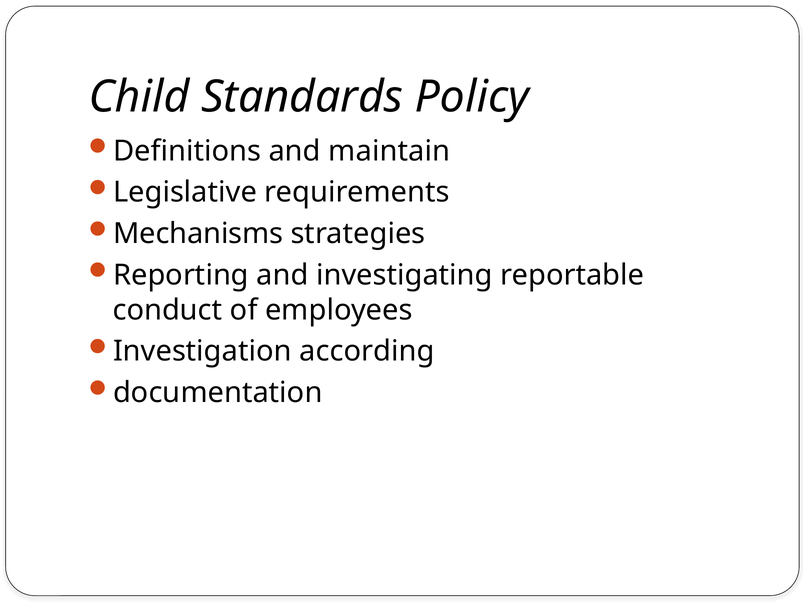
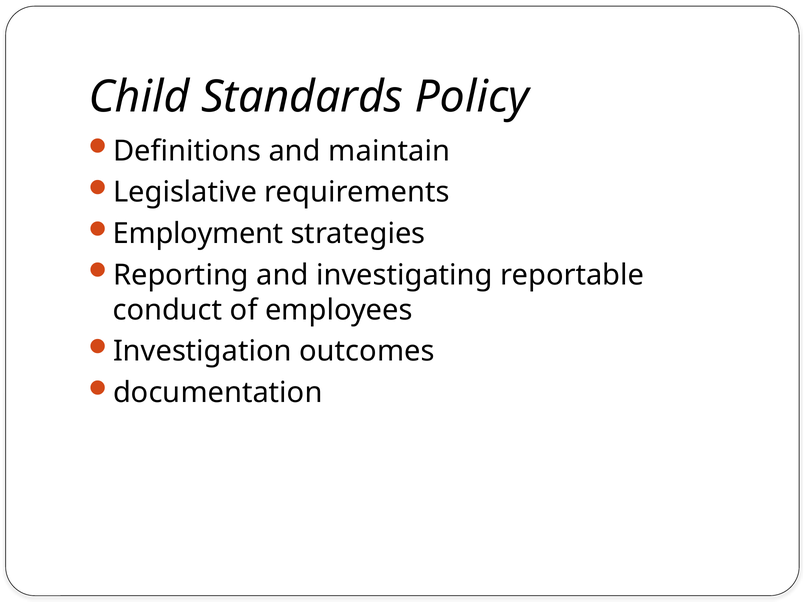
Mechanisms: Mechanisms -> Employment (198, 234)
according: according -> outcomes (367, 351)
